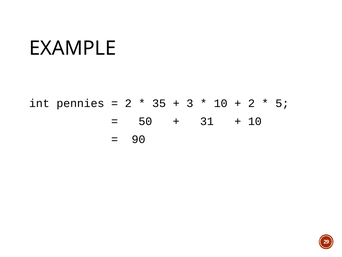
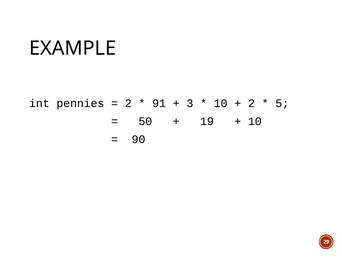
35: 35 -> 91 (159, 103)
31: 31 -> 19 (207, 121)
